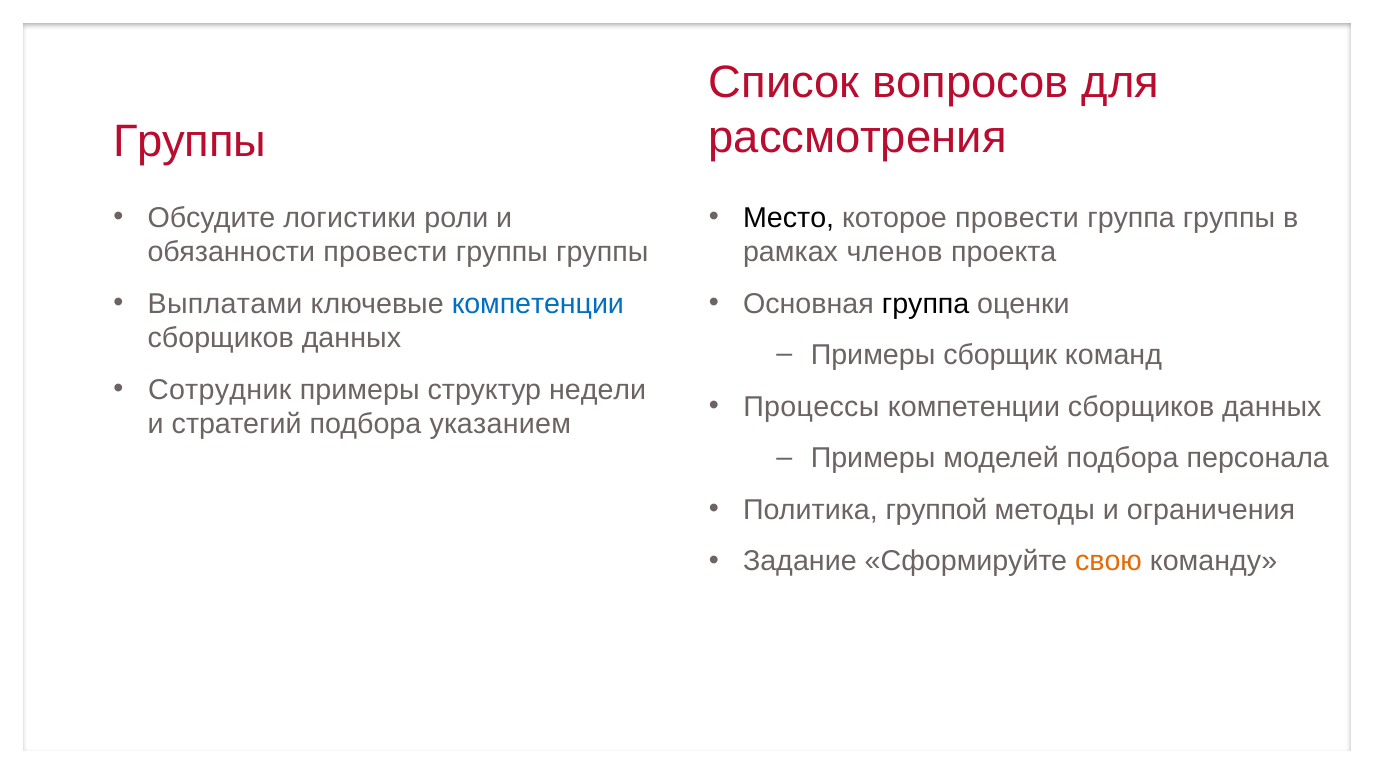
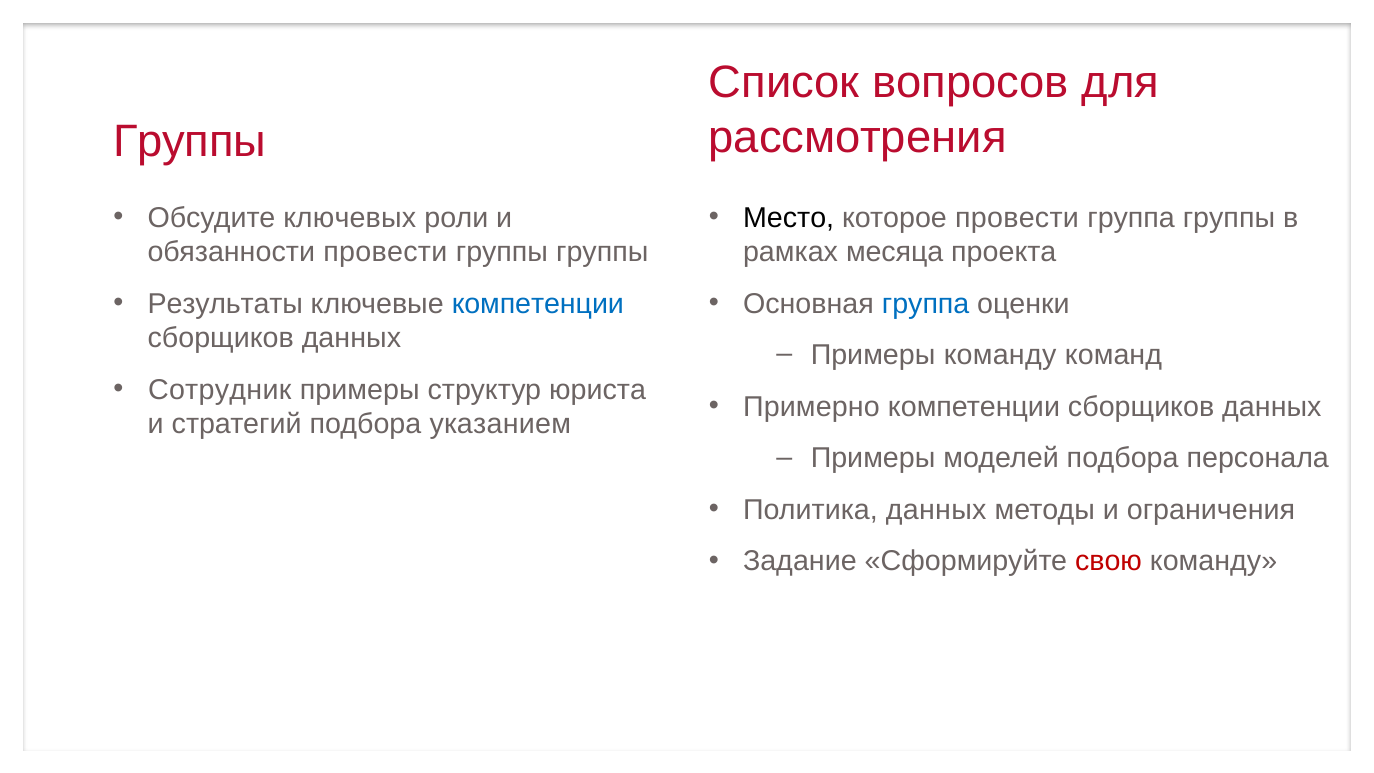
логистики: логистики -> ключевых (350, 218)
членов: членов -> месяца (895, 252)
группа colour: black -> blue (926, 304)
Выплатами: Выплатами -> Результаты (225, 304)
Примеры сборщик: сборщик -> команду (1000, 355)
недели: недели -> юриста (598, 390)
Процессы: Процессы -> Примерно (811, 407)
Политика группой: группой -> данных (936, 510)
свою colour: orange -> red (1109, 561)
